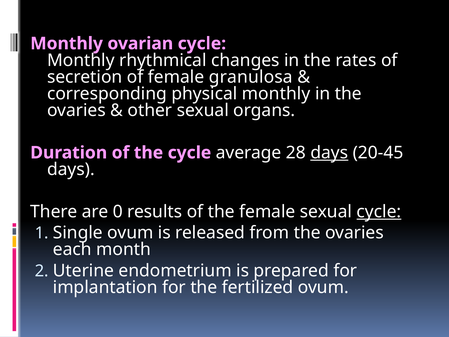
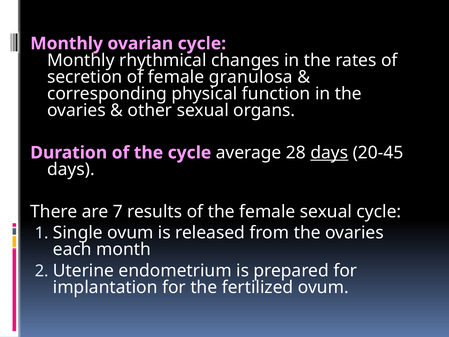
physical monthly: monthly -> function (276, 94)
0: 0 -> 7 (118, 211)
cycle underline: present -> none (379, 211)
